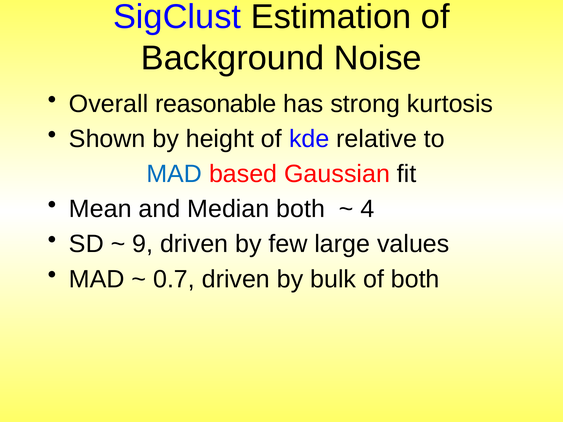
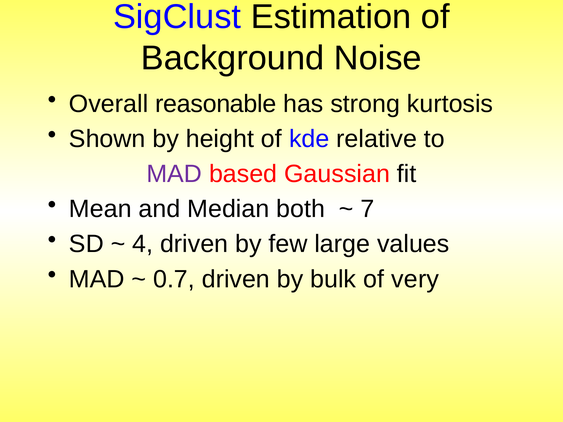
MAD colour: blue -> purple (174, 174)
4: 4 -> 7 (367, 209)
9: 9 -> 4 (143, 244)
of both: both -> very (415, 279)
